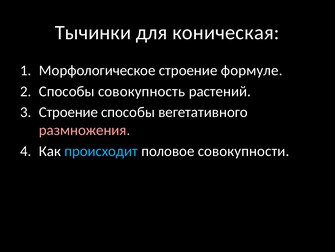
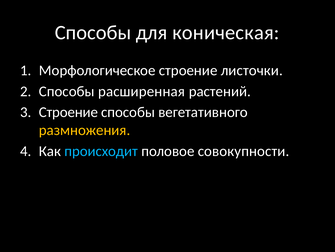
Тычинки: Тычинки -> Способы (93, 32)
формуле: формуле -> листочки (252, 70)
совокупность: совокупность -> расширенная (142, 91)
размножения colour: pink -> yellow (85, 130)
